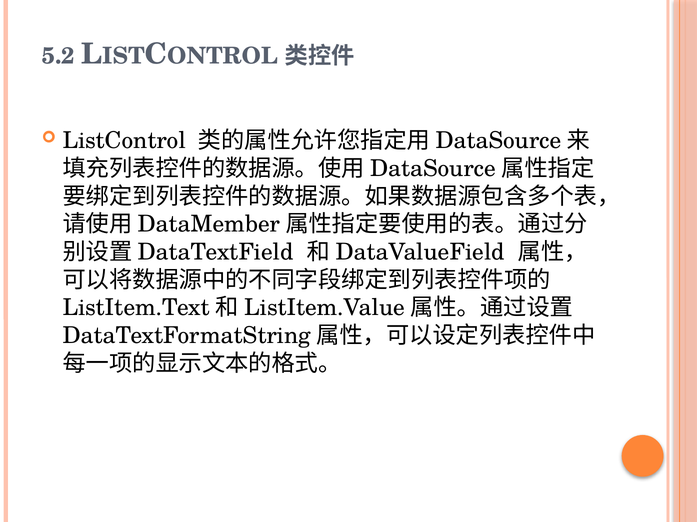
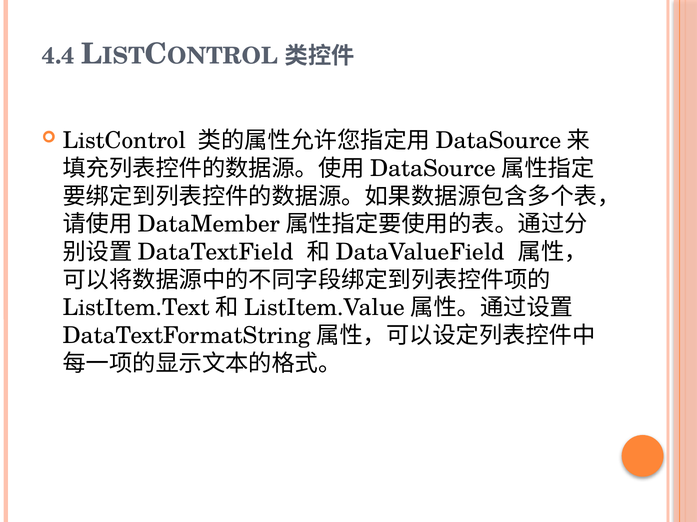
5.2: 5.2 -> 4.4 (58, 56)
